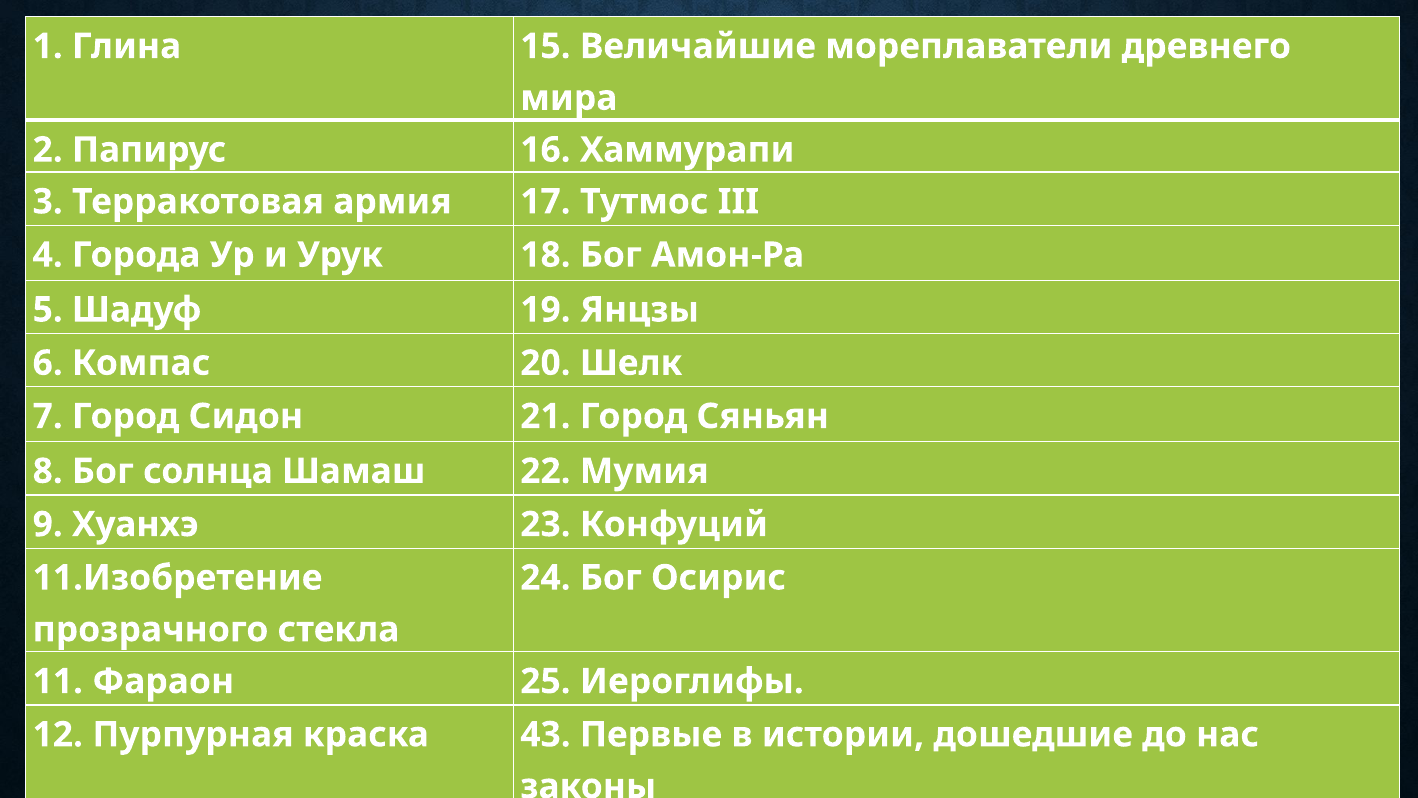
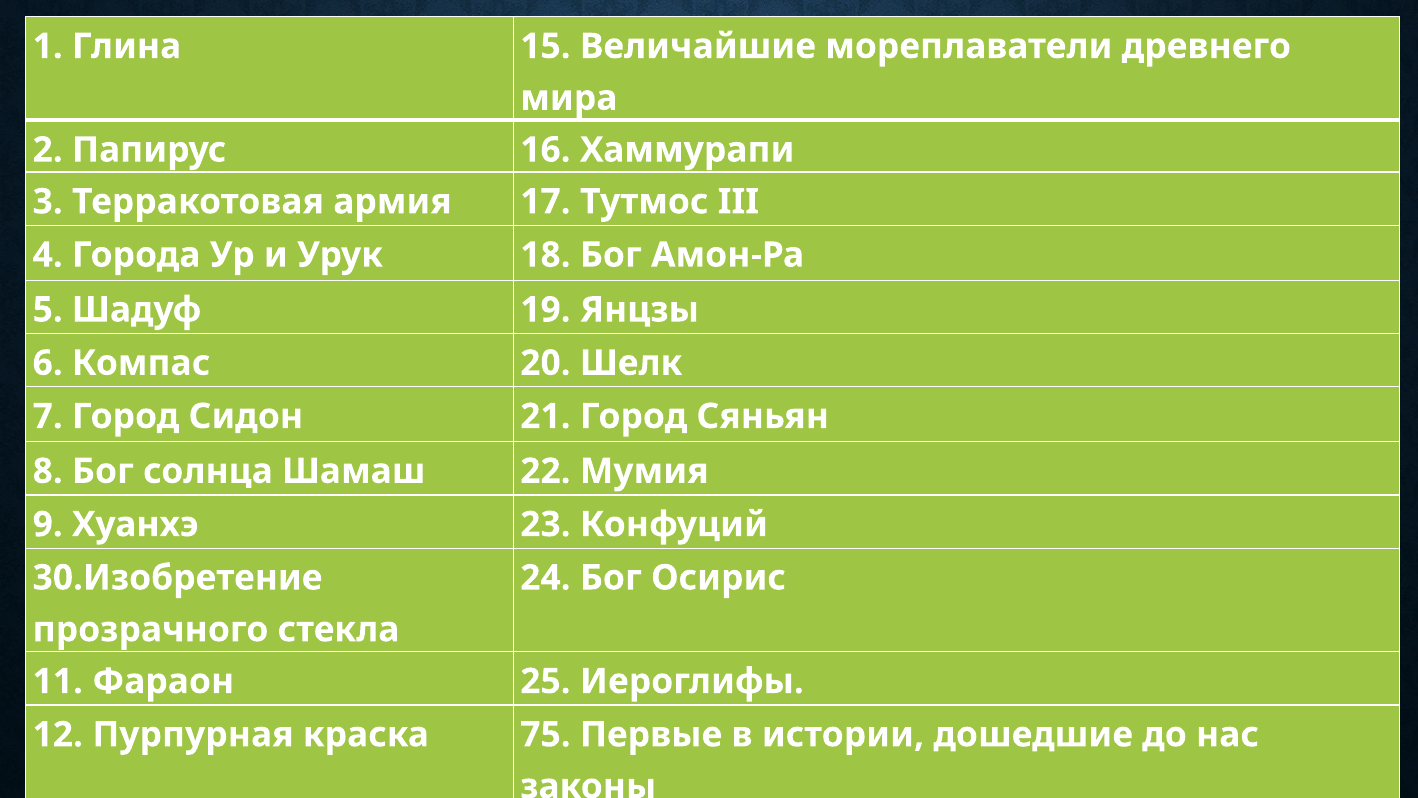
11.Изобретение: 11.Изобретение -> 30.Изобретение (178, 578)
43: 43 -> 75 (545, 734)
